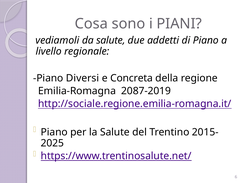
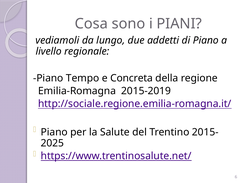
da salute: salute -> lungo (111, 40)
Diversi: Diversi -> Tempo (83, 78)
2087-2019: 2087-2019 -> 2015-2019 (146, 91)
